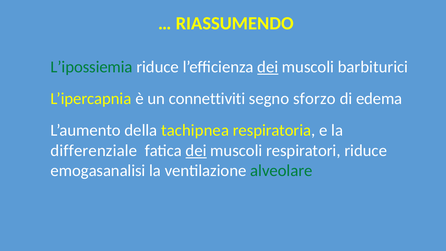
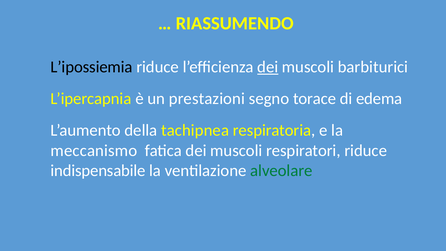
L’ipossiemia colour: green -> black (92, 67)
connettiviti: connettiviti -> prestazioni (207, 99)
sforzo: sforzo -> torace (315, 99)
differenziale: differenziale -> meccanismo (94, 150)
dei underline: present -> none (196, 150)
emogasanalisi: emogasanalisi -> indispensabile (98, 171)
